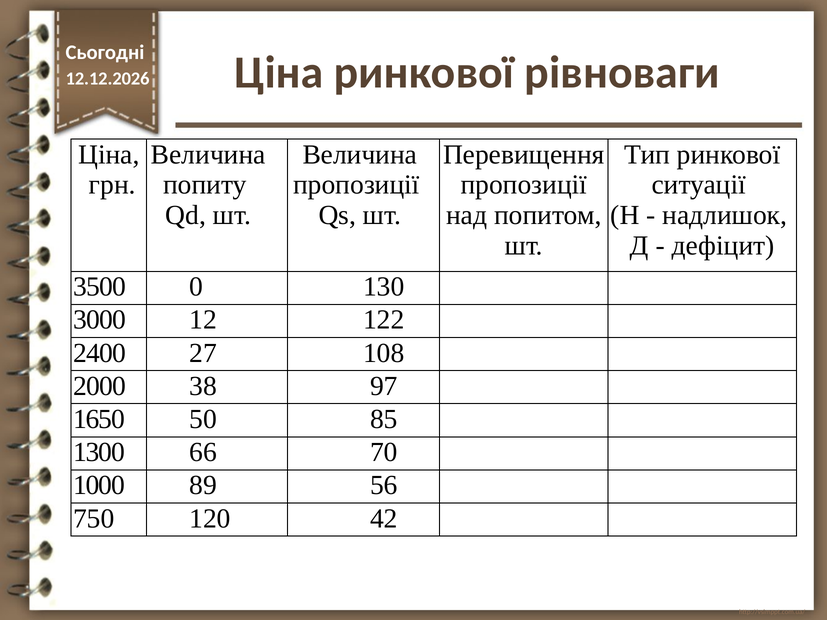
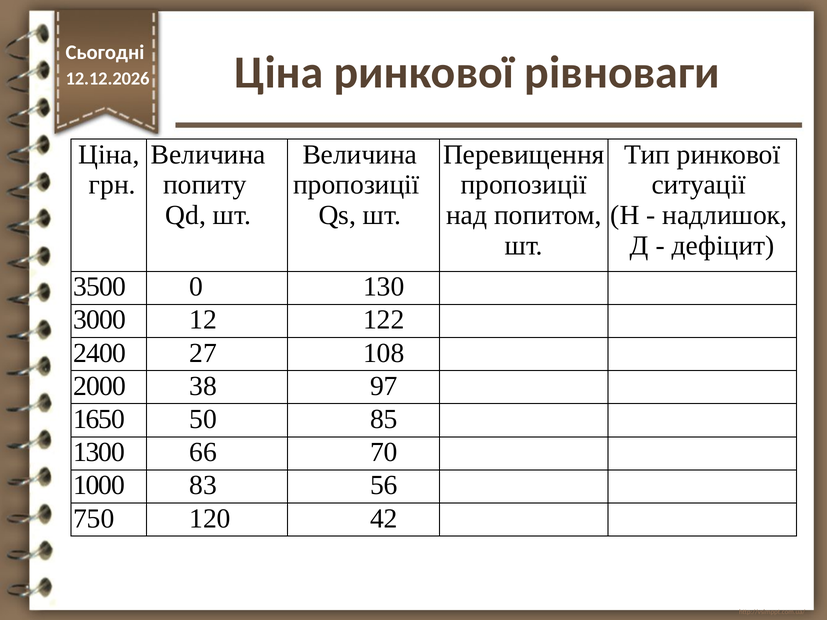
89: 89 -> 83 (203, 486)
